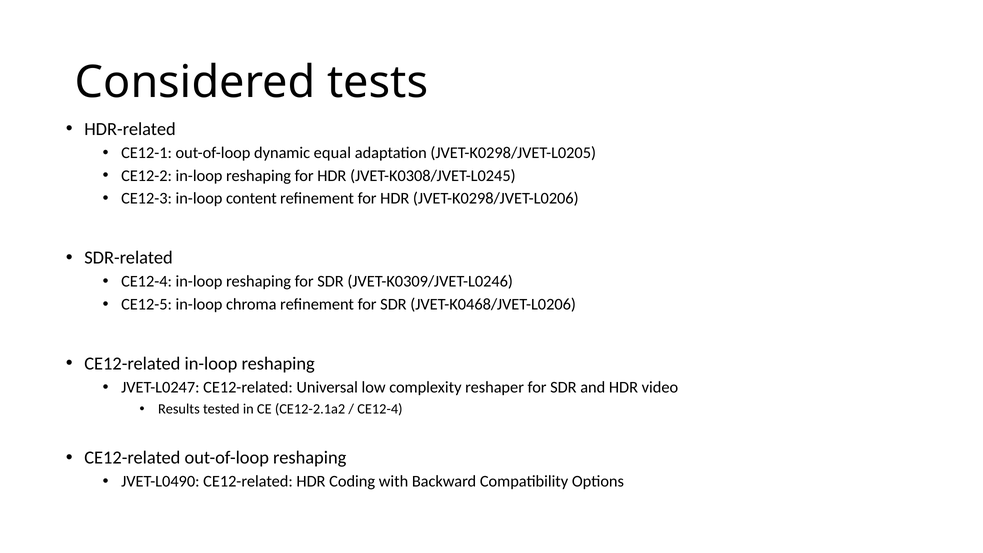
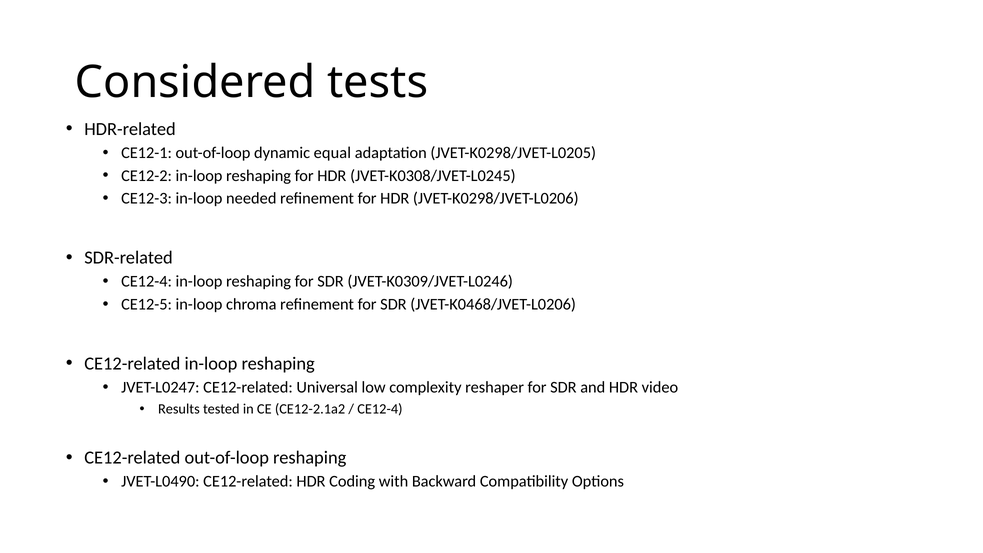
content: content -> needed (251, 198)
